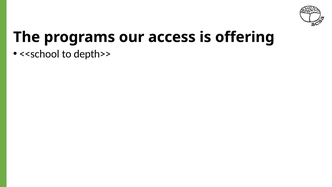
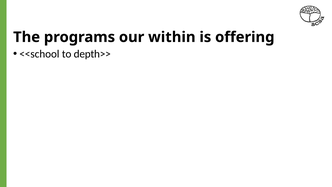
access: access -> within (172, 37)
